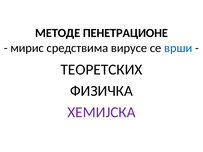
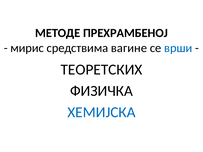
ПЕНЕТРАЦИОНЕ: ПЕНЕТРАЦИОНЕ -> ПРЕХРАМБЕНОЈ (125, 33)
вирусе: вирусе -> вагине (129, 48)
ХЕМИЈСКА colour: purple -> blue (101, 112)
